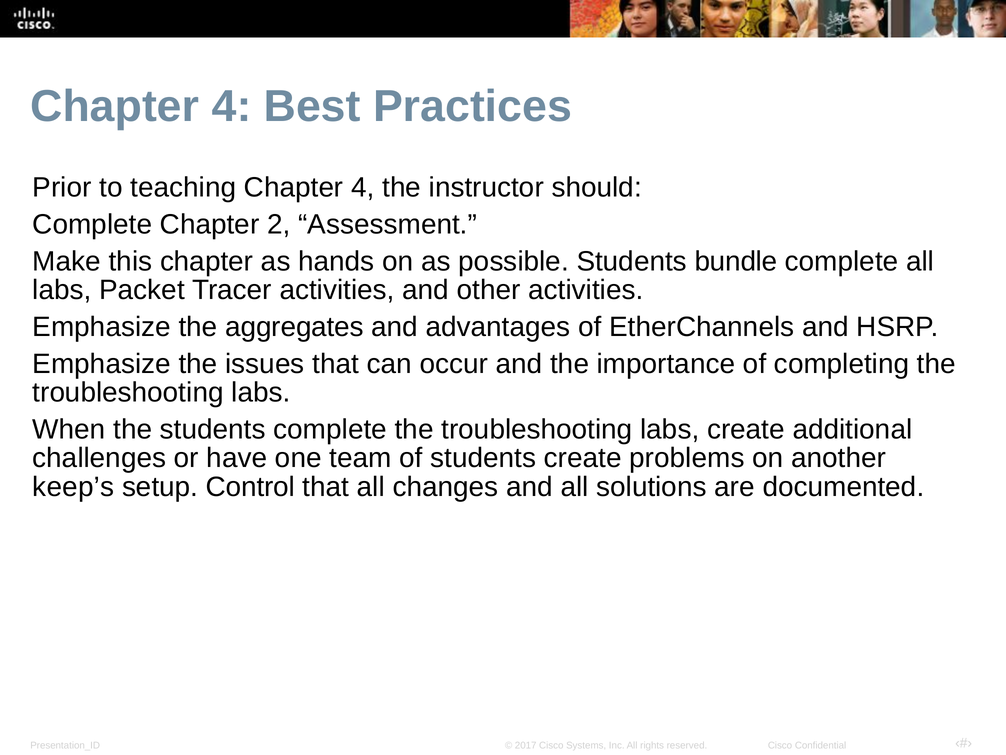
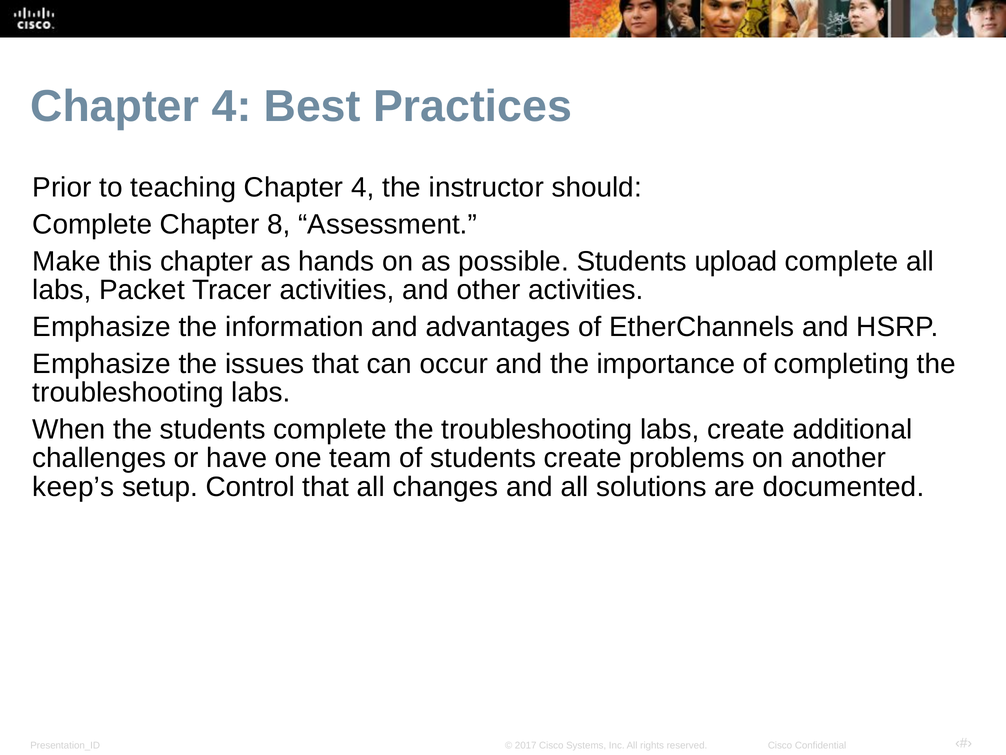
2: 2 -> 8 (279, 224)
bundle: bundle -> upload (736, 261)
aggregates: aggregates -> information (294, 327)
